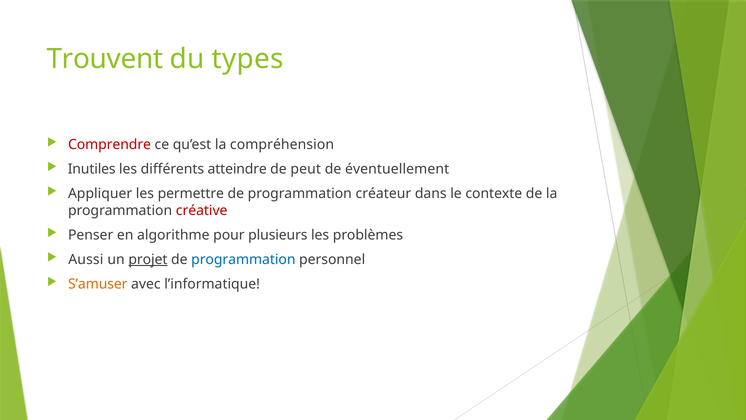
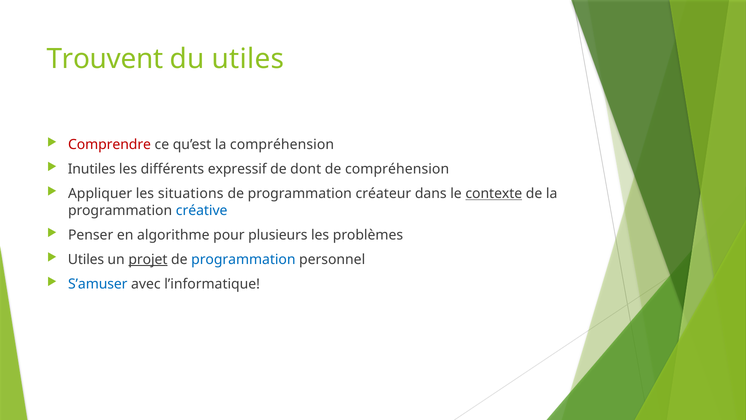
du types: types -> utiles (248, 59)
atteindre: atteindre -> expressif (237, 169)
peut: peut -> dont (306, 169)
de éventuellement: éventuellement -> compréhension (397, 169)
permettre: permettre -> situations (191, 193)
contexte underline: none -> present (494, 193)
créative colour: red -> blue (202, 210)
Aussi: Aussi -> Utiles (86, 259)
S’amuser colour: orange -> blue (98, 284)
